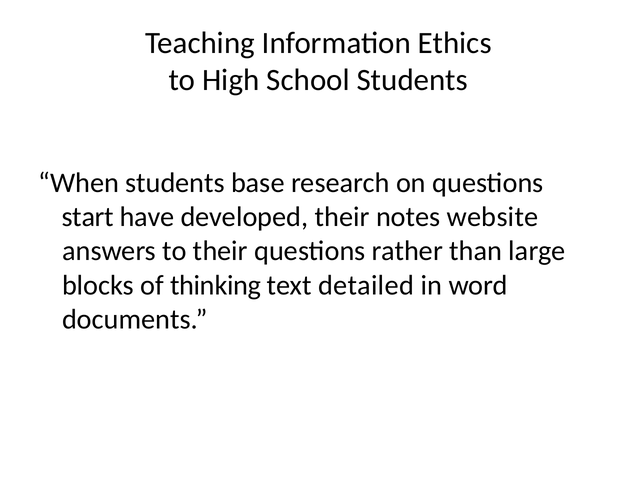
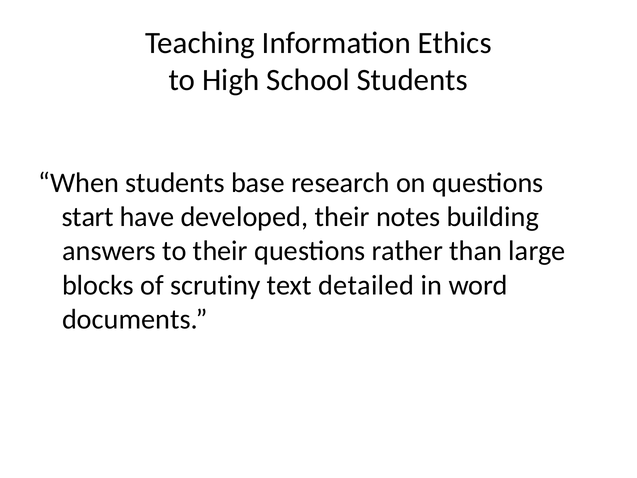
website: website -> building (493, 217)
thinking: thinking -> scrutiny (216, 285)
